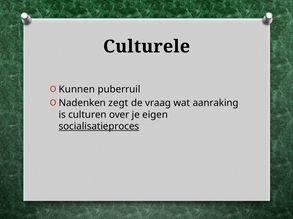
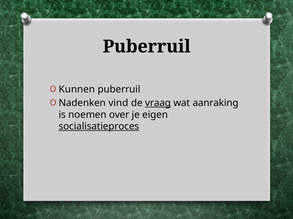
Culturele: Culturele -> Puberruil (147, 47)
zegt: zegt -> vind (118, 103)
vraag underline: none -> present (158, 103)
culturen: culturen -> noemen (87, 115)
